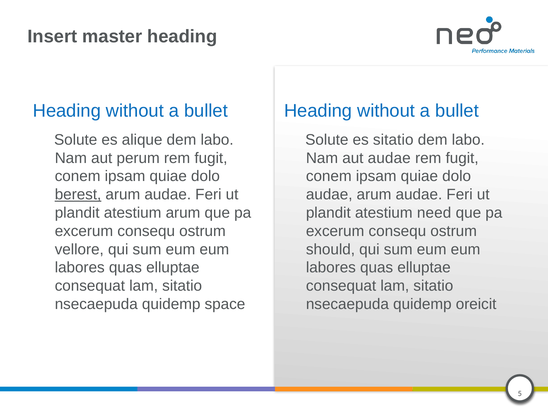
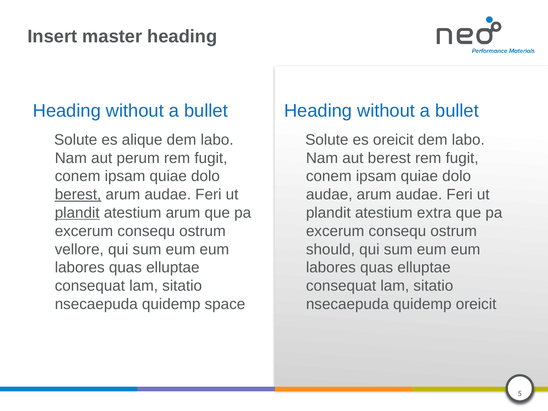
es sitatio: sitatio -> oreicit (393, 140)
aut audae: audae -> berest (389, 158)
plandit underline: none -> present (77, 213)
need: need -> extra (434, 213)
